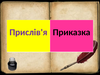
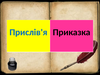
Прислів'я colour: purple -> blue (28, 32)
